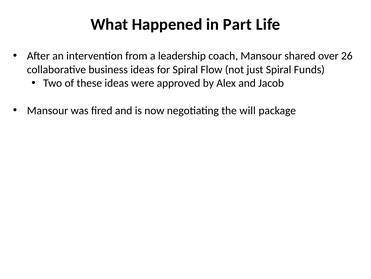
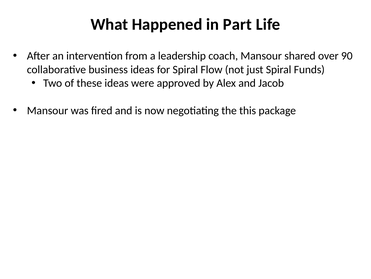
26: 26 -> 90 (347, 56)
will: will -> this (248, 110)
